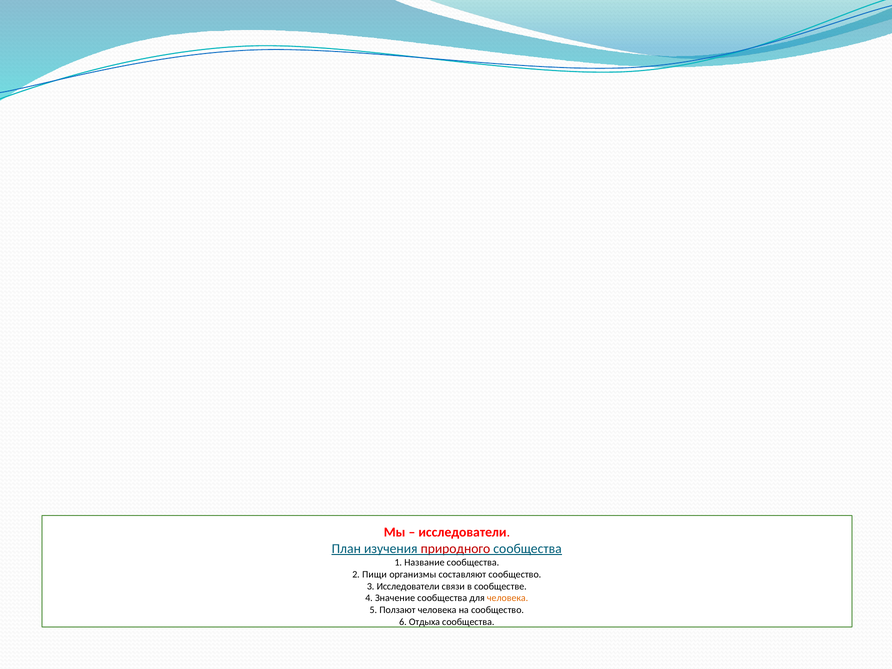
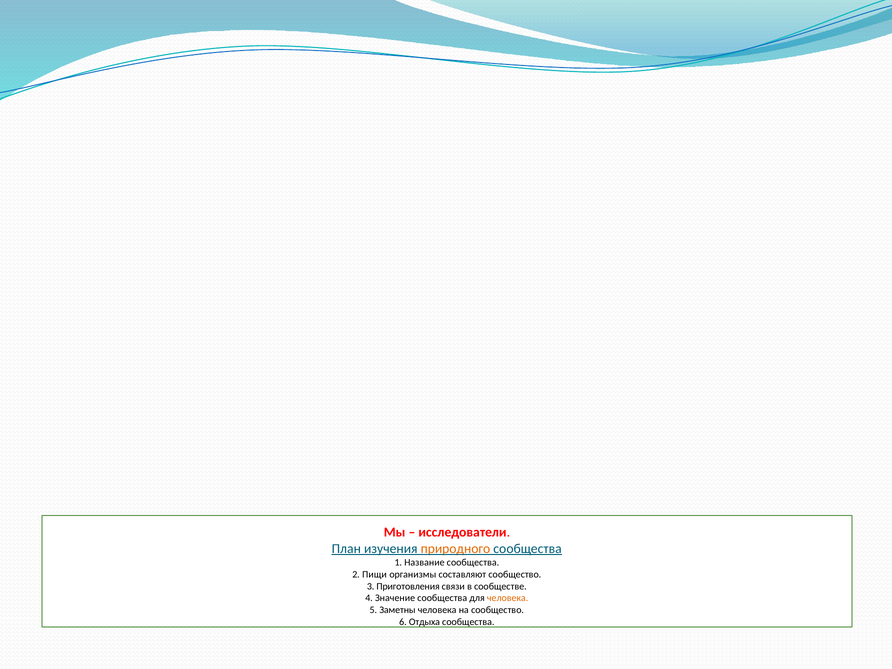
природного colour: red -> orange (455, 549)
3 Исследователи: Исследователи -> Приготовления (408, 586)
Ползают: Ползают -> Заметны (397, 610)
